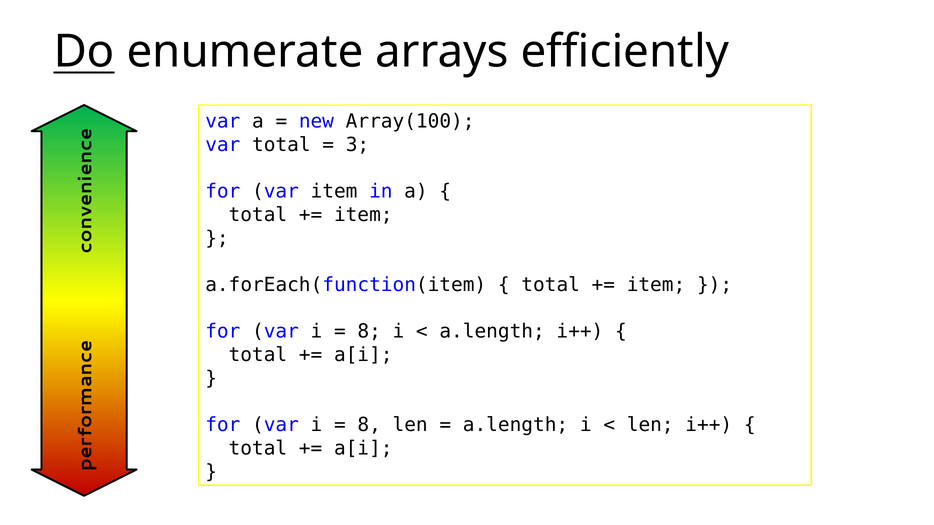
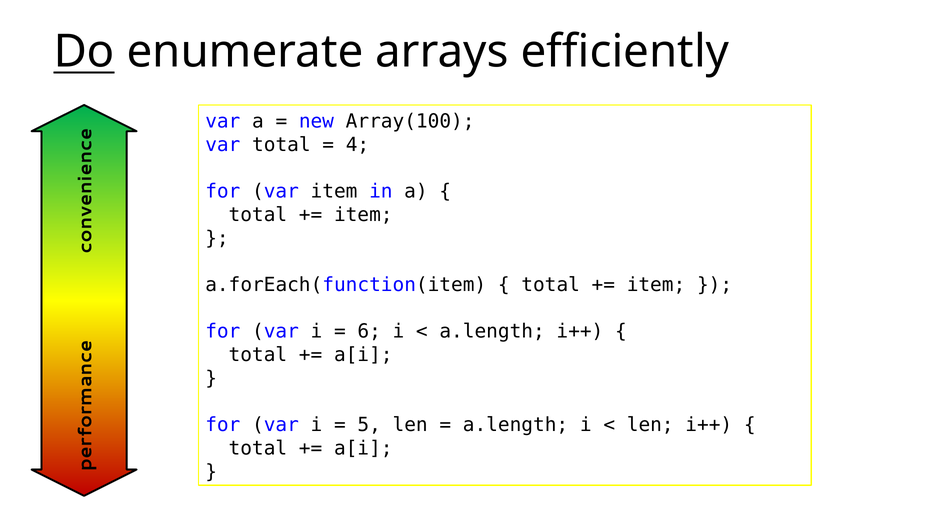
3: 3 -> 4 (358, 145)
8: 8 -> 6 (369, 332)
8: 8 -> 5 (369, 425)
